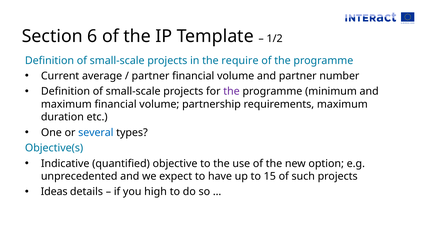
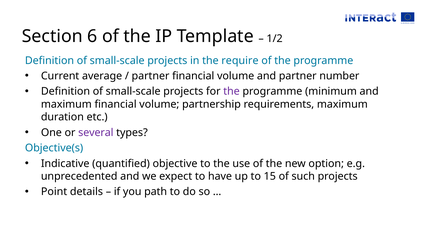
several colour: blue -> purple (96, 132)
Ideas: Ideas -> Point (54, 191)
high: high -> path (156, 191)
